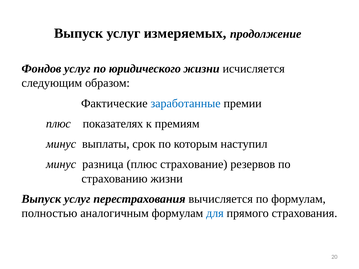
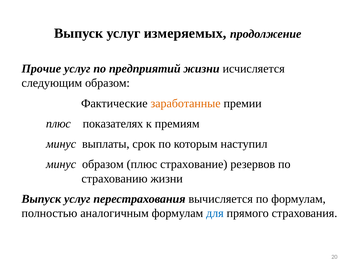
Фондов: Фондов -> Прочие (41, 69)
юридического: юридического -> предприятий (145, 69)
заработанные colour: blue -> orange (186, 103)
минус разница: разница -> образом (103, 164)
